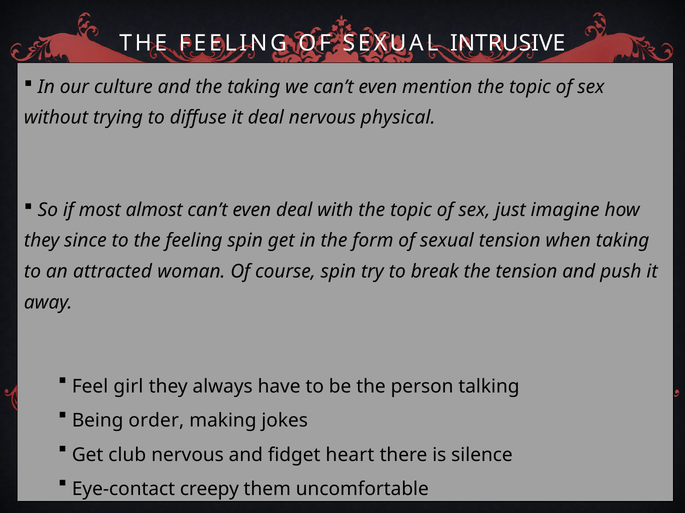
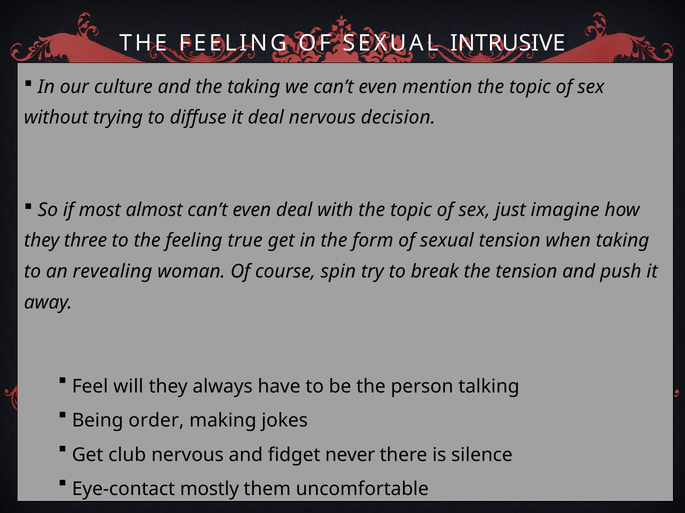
physical: physical -> decision (398, 118)
since: since -> three (86, 241)
feeling spin: spin -> true (245, 241)
attracted: attracted -> revealing (113, 272)
girl: girl -> will (128, 387)
heart: heart -> never (350, 456)
creepy: creepy -> mostly (209, 490)
